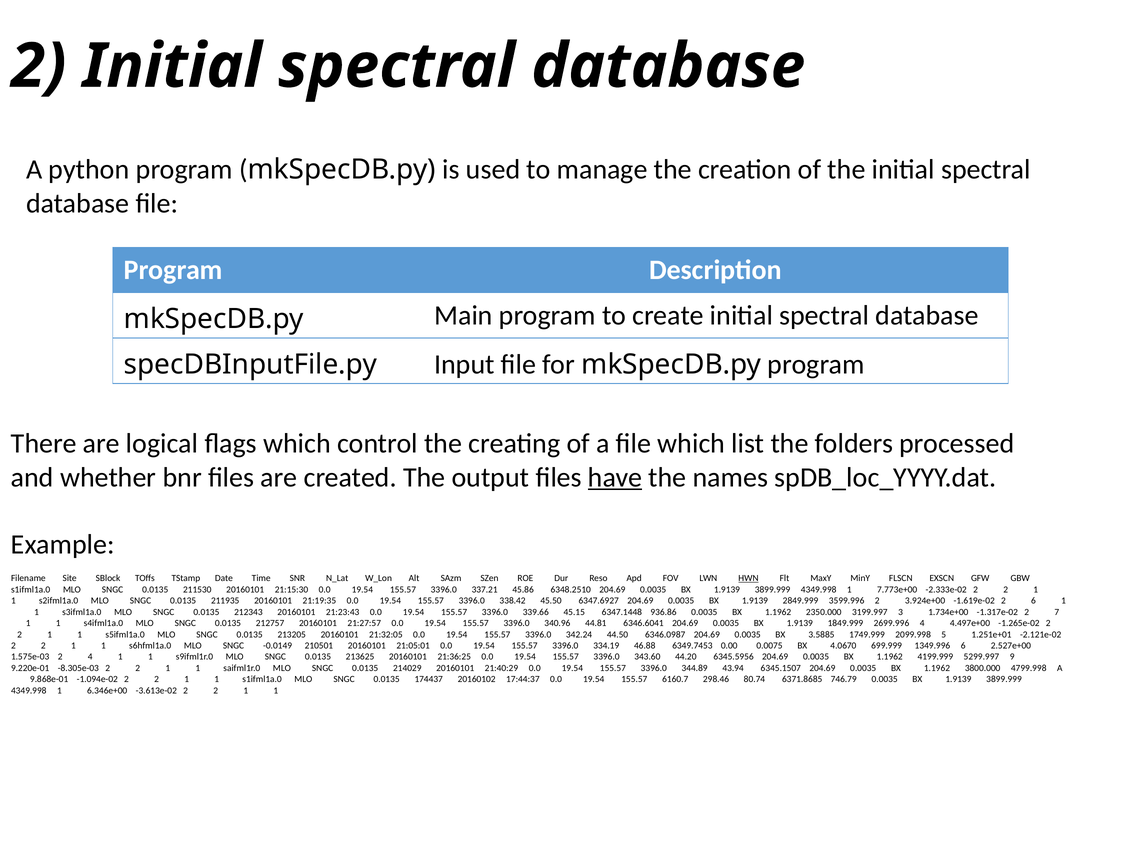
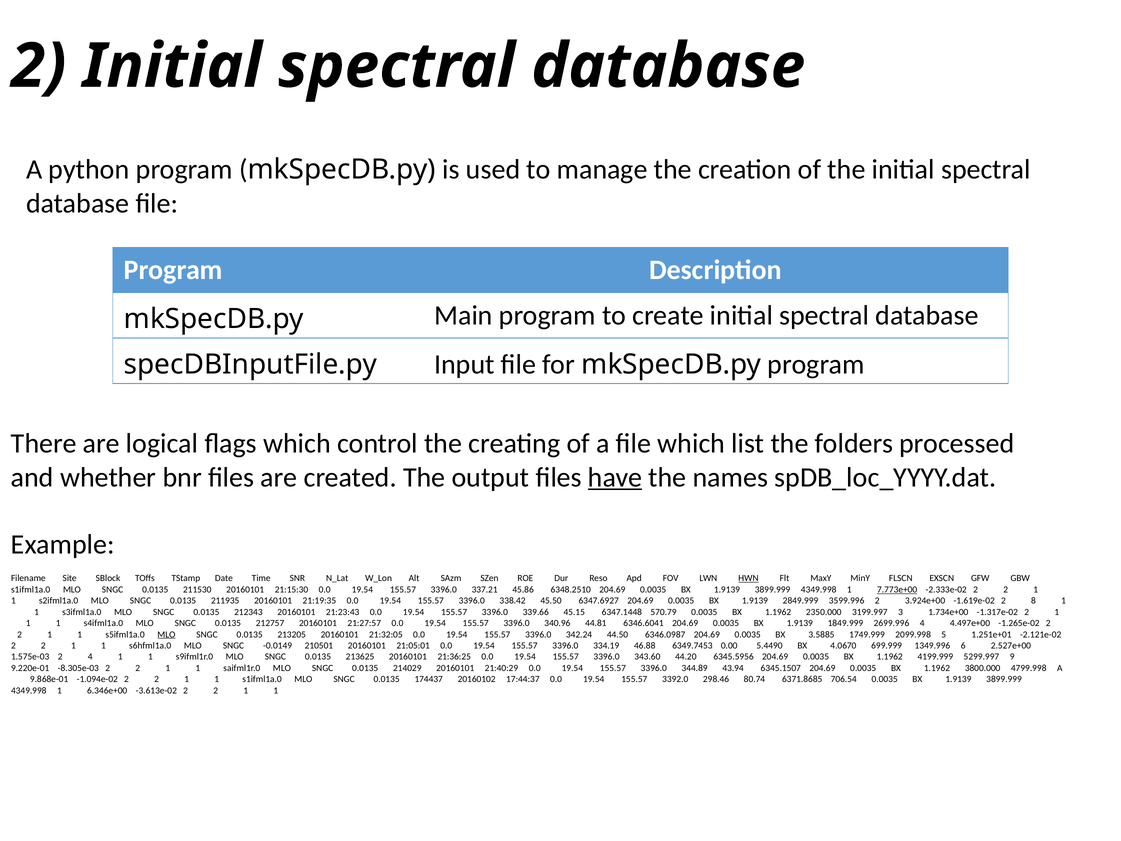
7.773e+00 underline: none -> present (897, 589)
2 6: 6 -> 8 (1033, 601)
936.86: 936.86 -> 570.79 (663, 612)
-1.317e-02 2 7: 7 -> 1 (1057, 612)
MLO underline: none -> present (166, 634)
0.0075: 0.0075 -> 5.4490 (769, 645)
6160.7: 6160.7 -> 3392.0 (675, 679)
746.79: 746.79 -> 706.54 (844, 679)
